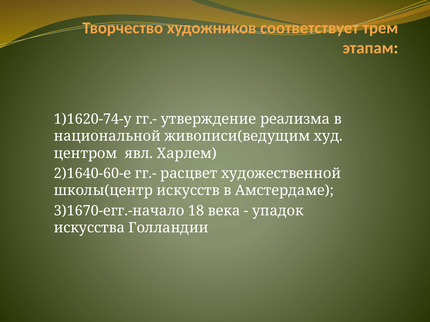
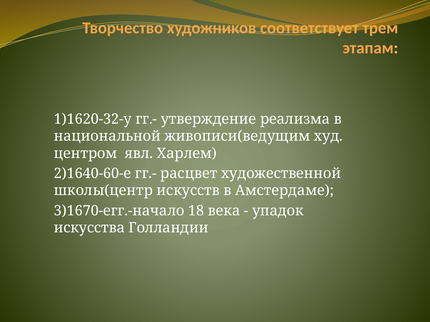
1)1620-74-у: 1)1620-74-у -> 1)1620-32-у (93, 119)
